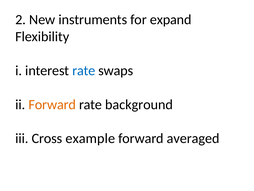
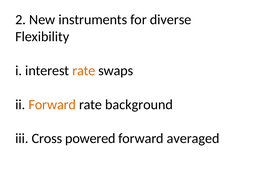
expand: expand -> diverse (171, 20)
rate colour: blue -> orange (84, 70)
example: example -> powered (90, 138)
